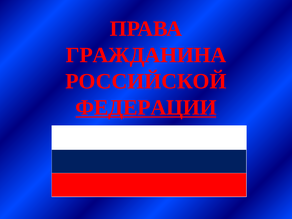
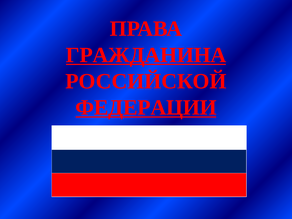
ГРАЖДАНИНА underline: none -> present (146, 55)
